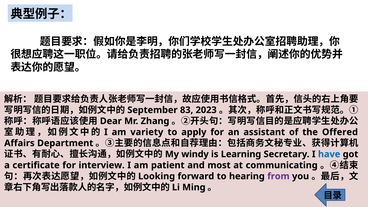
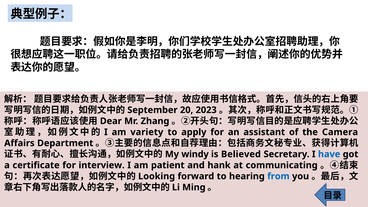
83: 83 -> 20 (187, 110)
Offered: Offered -> Camera (340, 132)
Learning: Learning -> Believed (241, 154)
most: most -> hank (219, 165)
from colour: purple -> blue (278, 176)
